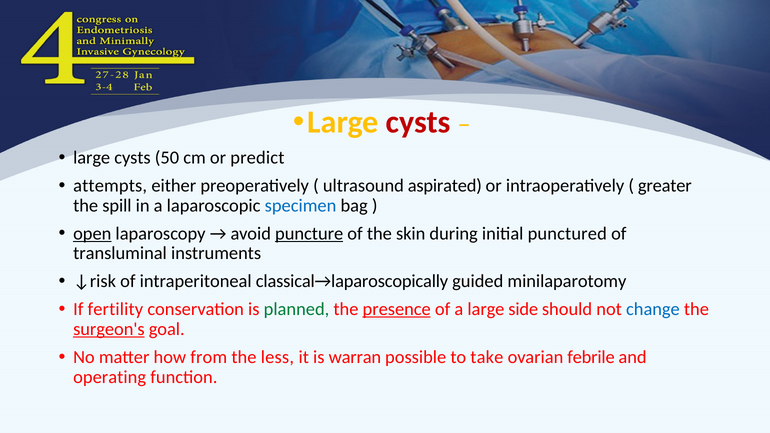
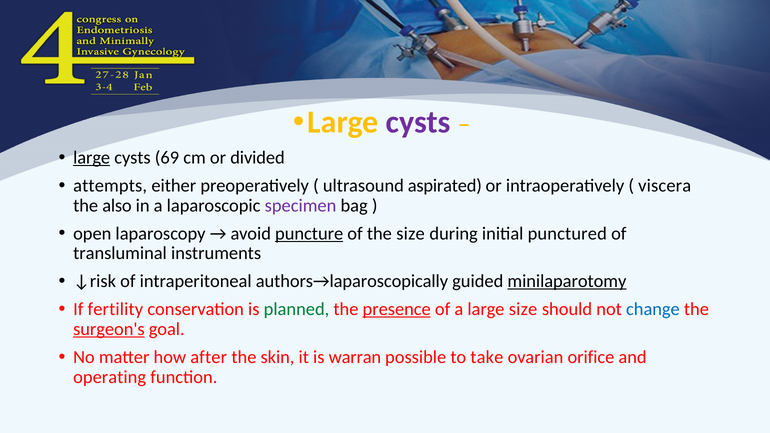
cysts colour: red -> purple (418, 122)
large underline: none -> present (92, 158)
50: 50 -> 69 (167, 158)
predict: predict -> divided (257, 158)
greater: greater -> viscera (665, 186)
spill: spill -> also (117, 206)
specimen colour: blue -> purple (301, 206)
open underline: present -> none (92, 233)
the skin: skin -> size (411, 233)
classical→laparoscopically: classical→laparoscopically -> authors→laparoscopically (352, 281)
minilaparotomy underline: none -> present (567, 281)
large side: side -> size (523, 309)
from: from -> after (209, 357)
less: less -> skin (278, 357)
febrile: febrile -> orifice (591, 357)
